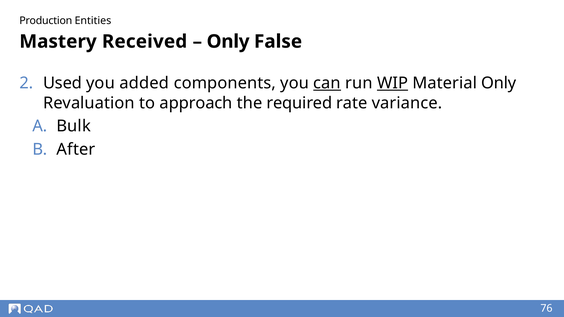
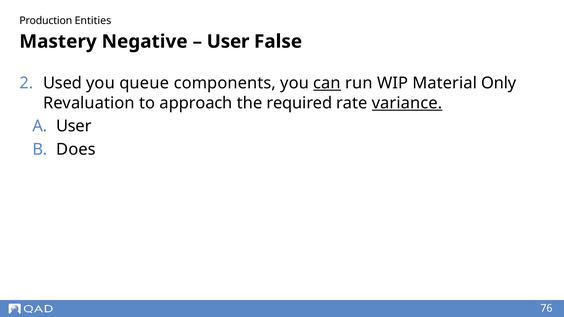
Received: Received -> Negative (145, 42)
Only: Only -> User (228, 42)
added: added -> queue (144, 83)
WIP underline: present -> none (393, 83)
variance underline: none -> present (407, 103)
Bulk: Bulk -> User (74, 126)
After: After -> Does (76, 150)
